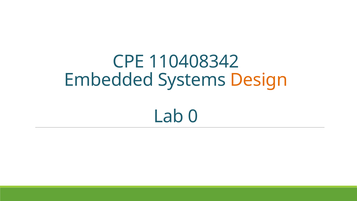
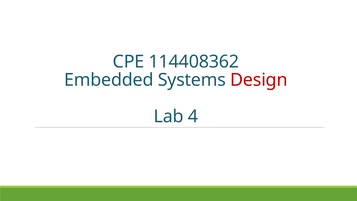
110408342: 110408342 -> 114408362 (194, 62)
Design colour: orange -> red (259, 80)
0: 0 -> 4 (193, 116)
